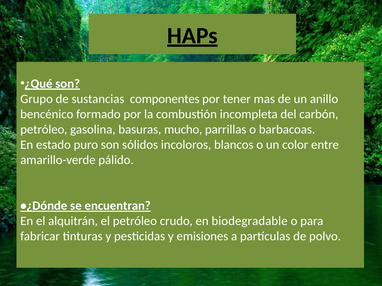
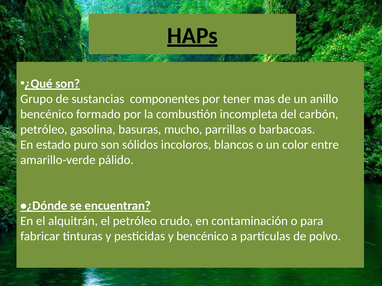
biodegradable: biodegradable -> contaminación (250, 221)
y emisiones: emisiones -> bencénico (202, 237)
